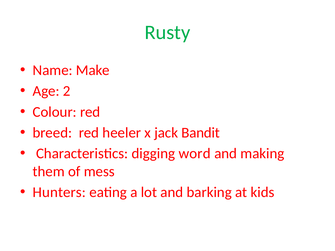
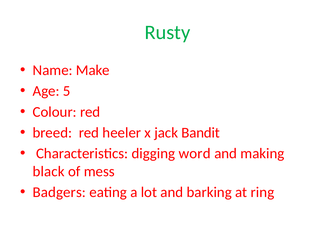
2: 2 -> 5 (67, 91)
them: them -> black (49, 172)
Hunters: Hunters -> Badgers (59, 192)
kids: kids -> ring (262, 192)
